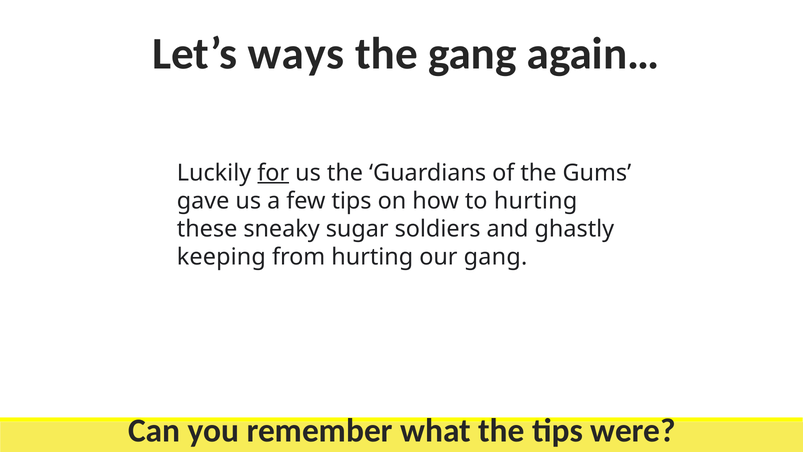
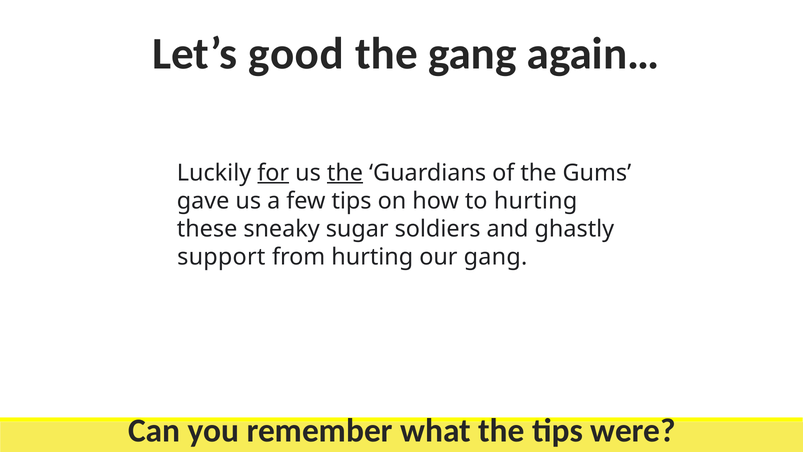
ways: ways -> good (296, 54)
the underline: none -> present (345, 173)
keeping: keeping -> support (221, 257)
